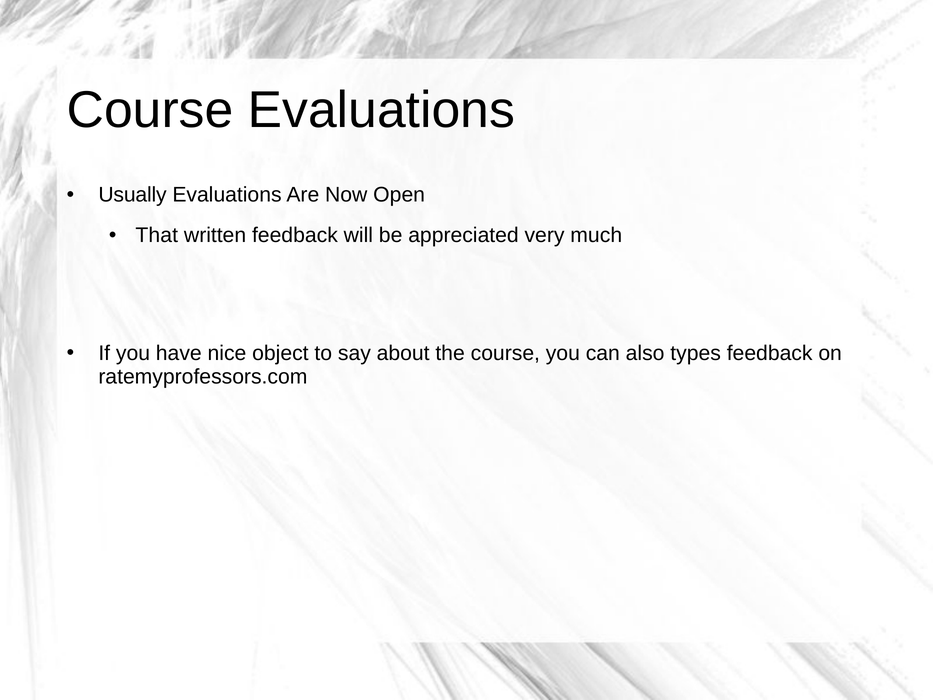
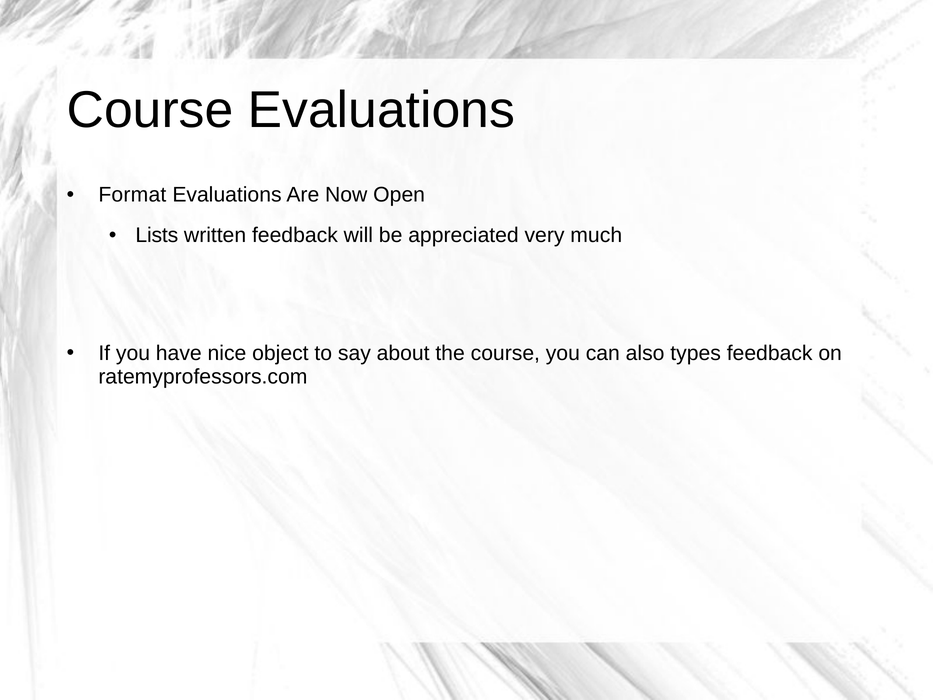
Usually: Usually -> Format (132, 195)
That: That -> Lists (157, 235)
